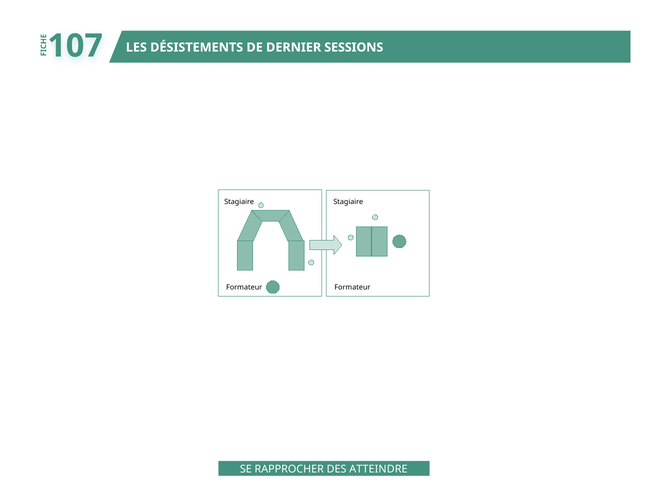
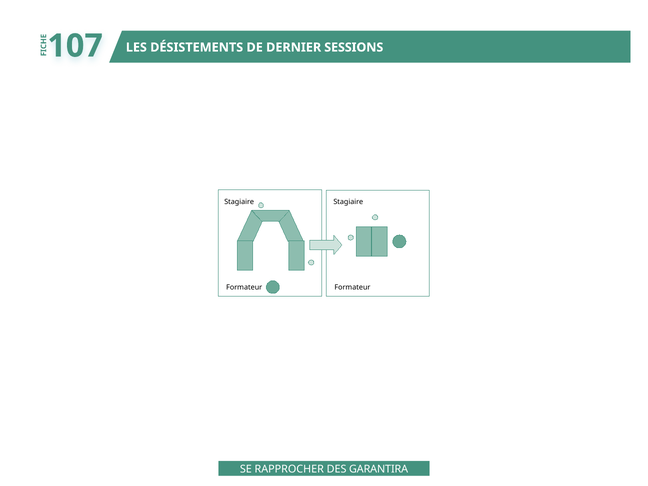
ATTEINDRE: ATTEINDRE -> GARANTIRA (379, 469)
